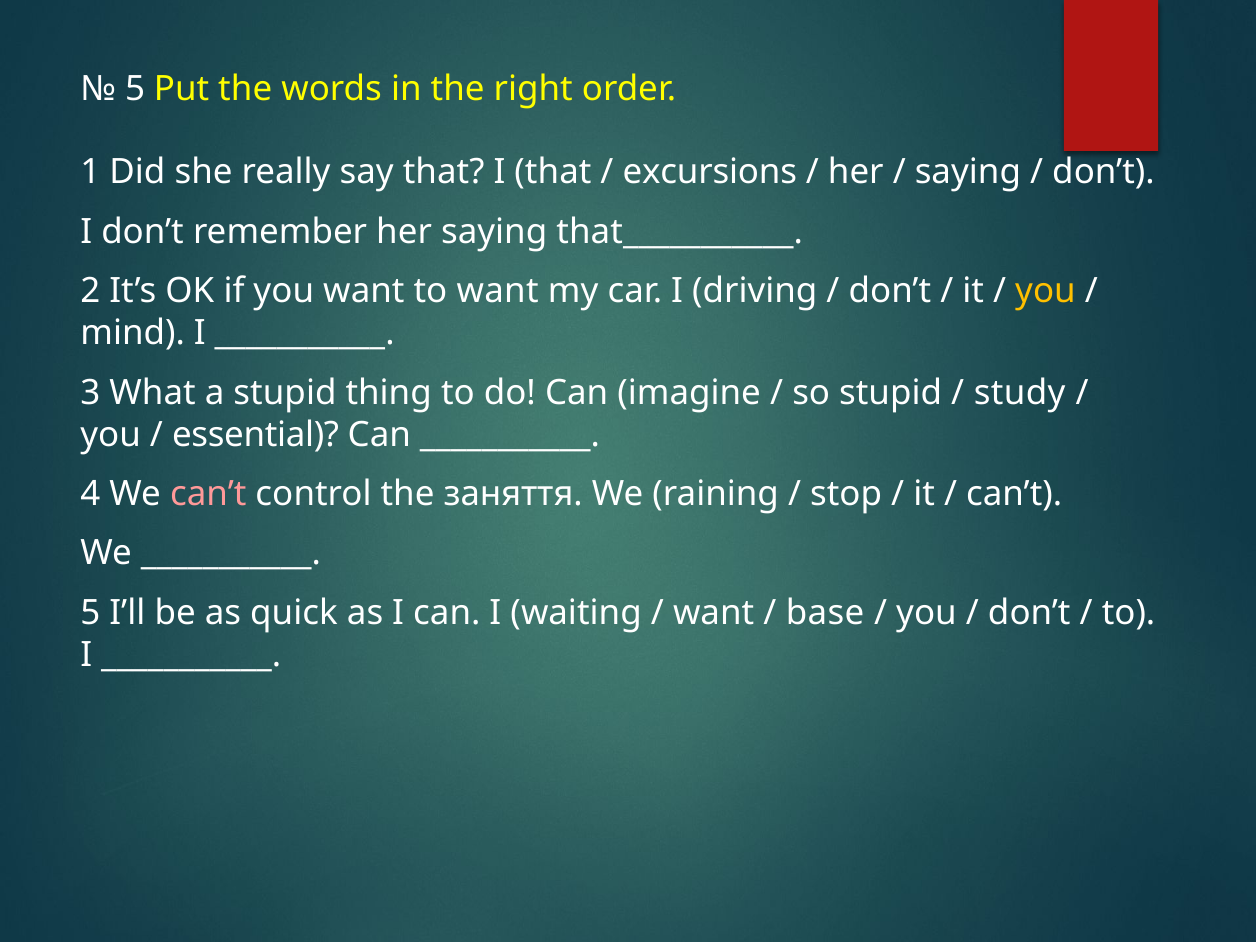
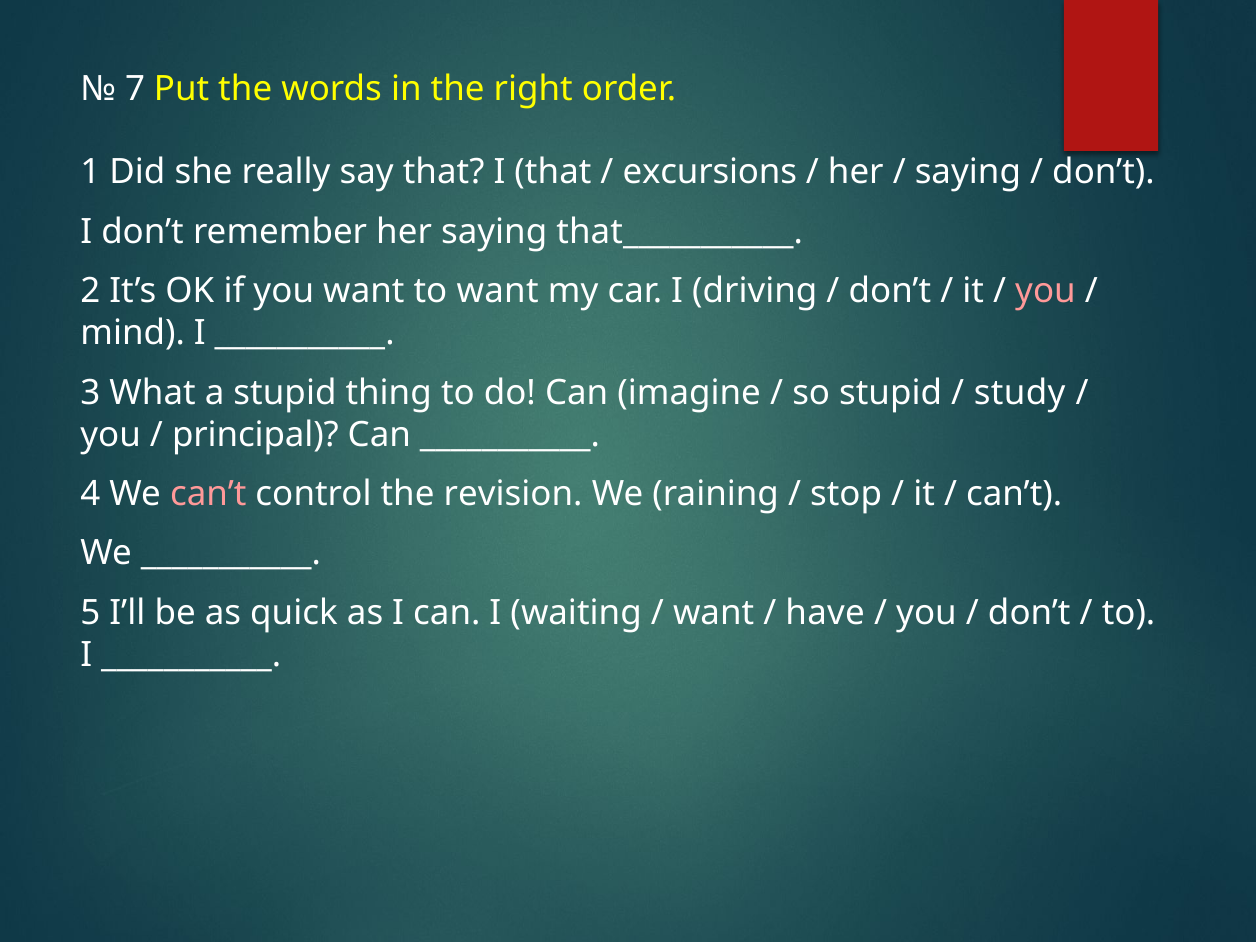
5: 5 -> 7 (135, 89)
you colour: yellow -> pink (1045, 291)
essential: essential -> principal (255, 435)
заняття: заняття -> revision (513, 494)
base: base -> have (825, 613)
